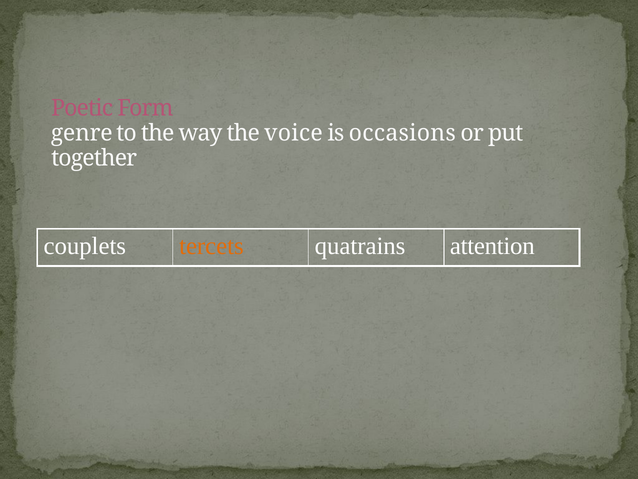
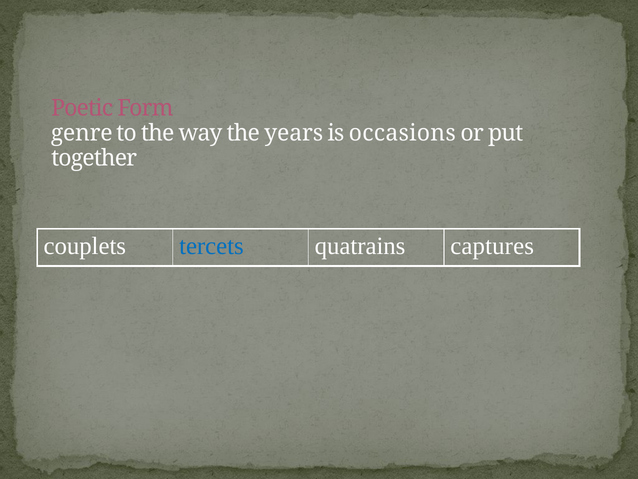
voice: voice -> years (294, 133)
tercets colour: orange -> blue (211, 246)
attention: attention -> captures (492, 246)
